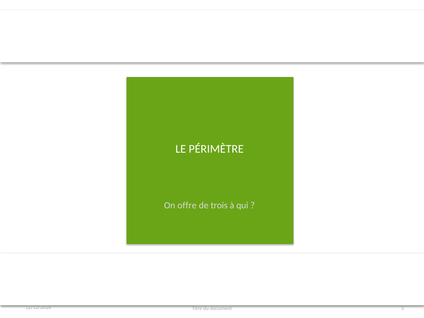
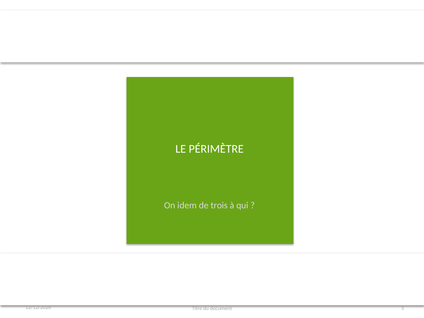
offre: offre -> idem (187, 205)
